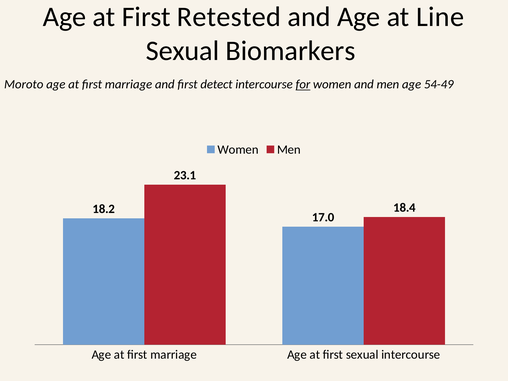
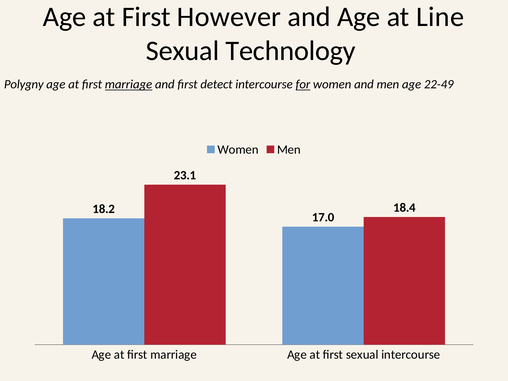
Retested: Retested -> However (229, 17)
Biomarkers: Biomarkers -> Technology (291, 51)
Moroto: Moroto -> Polygny (24, 84)
marriage underline: none -> present (129, 84)
54-49: 54-49 -> 22-49 (439, 84)
